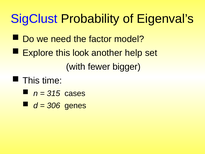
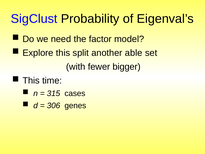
look: look -> split (81, 53)
help: help -> able (134, 53)
